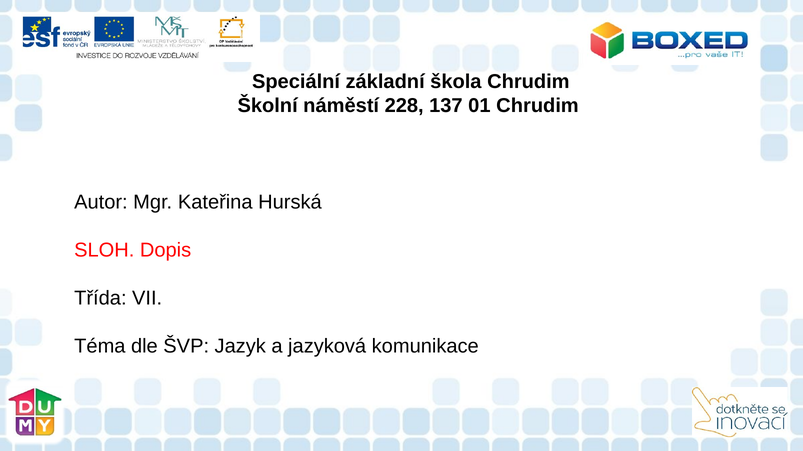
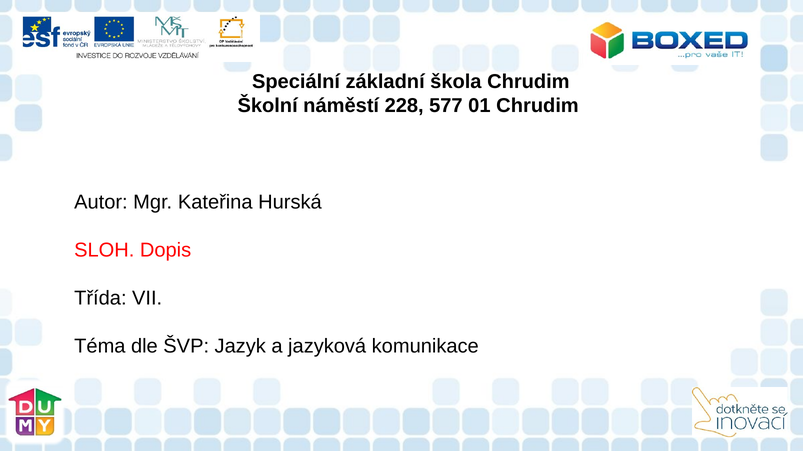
137: 137 -> 577 (446, 106)
